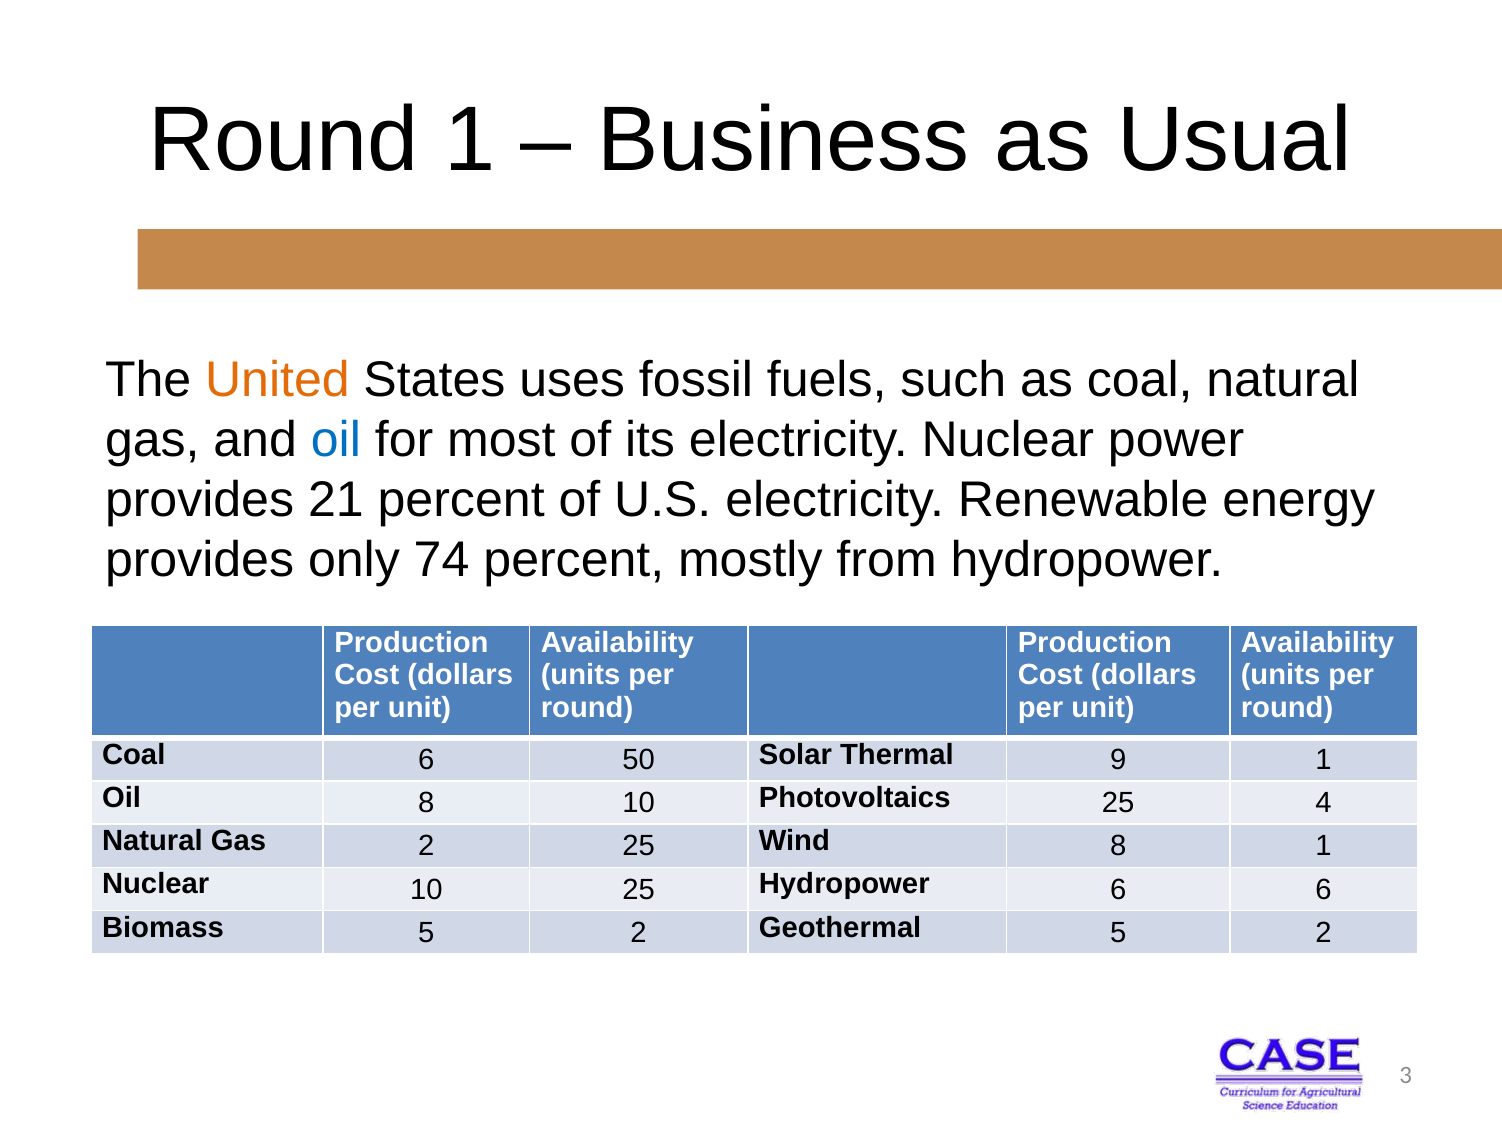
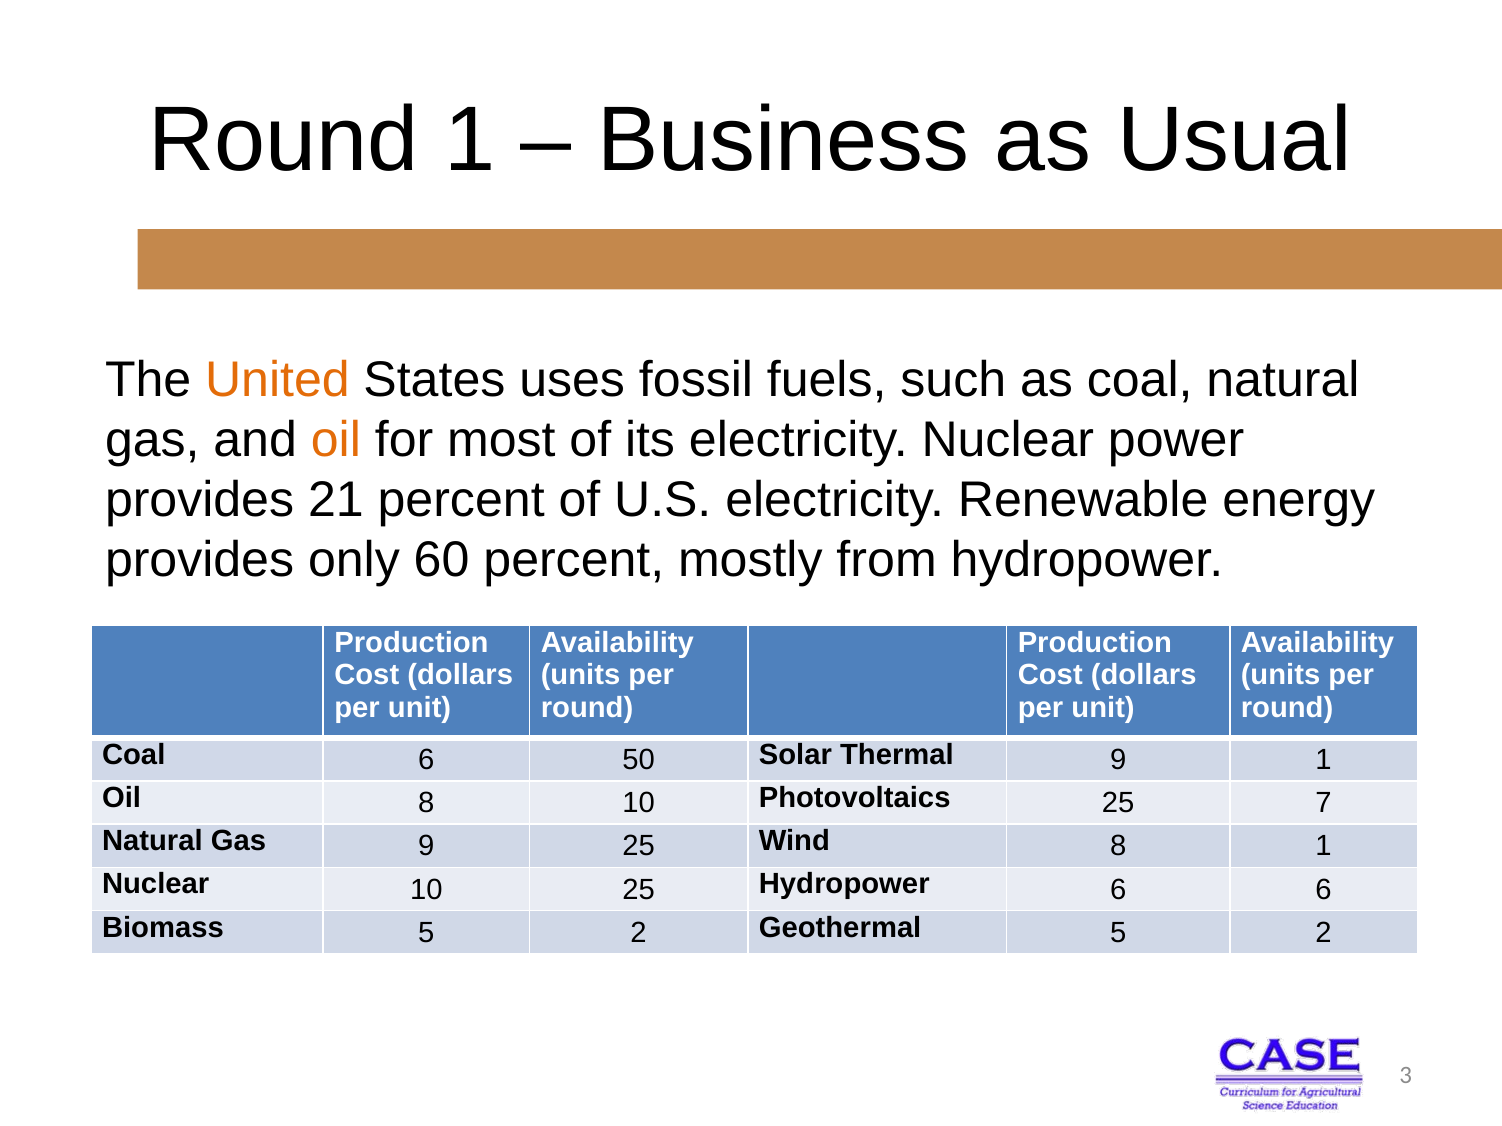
oil colour: blue -> orange (336, 440)
74: 74 -> 60 (442, 560)
4: 4 -> 7 (1324, 804)
Gas 2: 2 -> 9 (426, 847)
